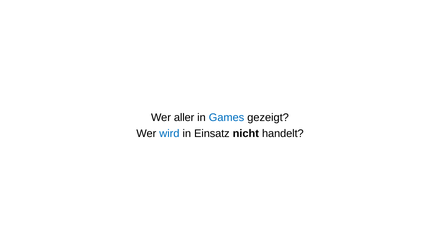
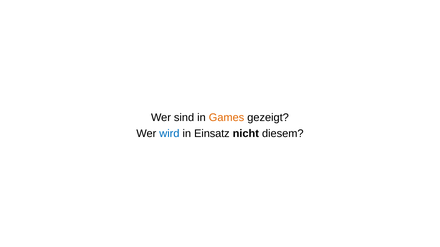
aller: aller -> sind (184, 118)
Games colour: blue -> orange (227, 118)
handelt: handelt -> diesem (283, 134)
